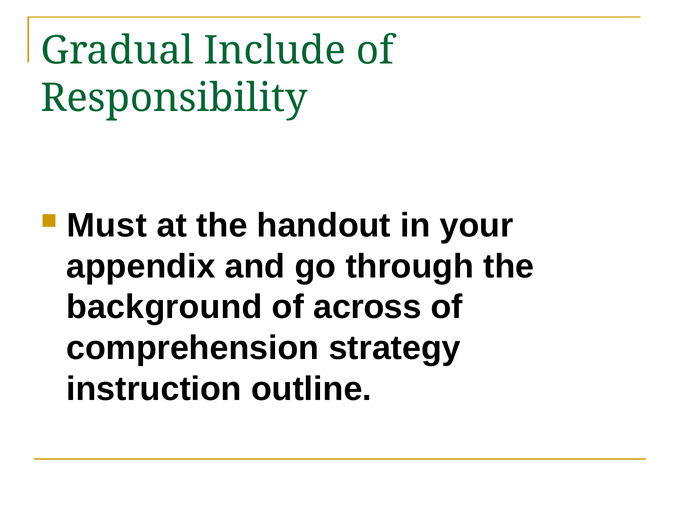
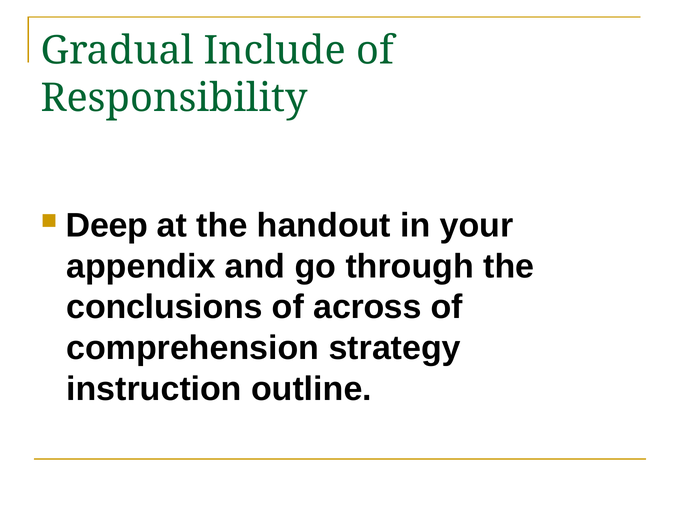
Must: Must -> Deep (107, 226)
background: background -> conclusions (165, 307)
